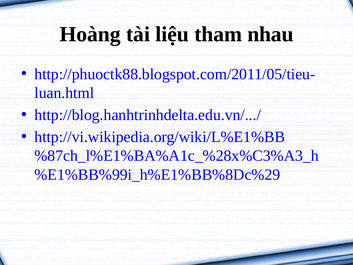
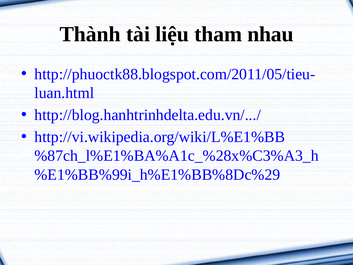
Hoàng: Hoàng -> Thành (90, 34)
